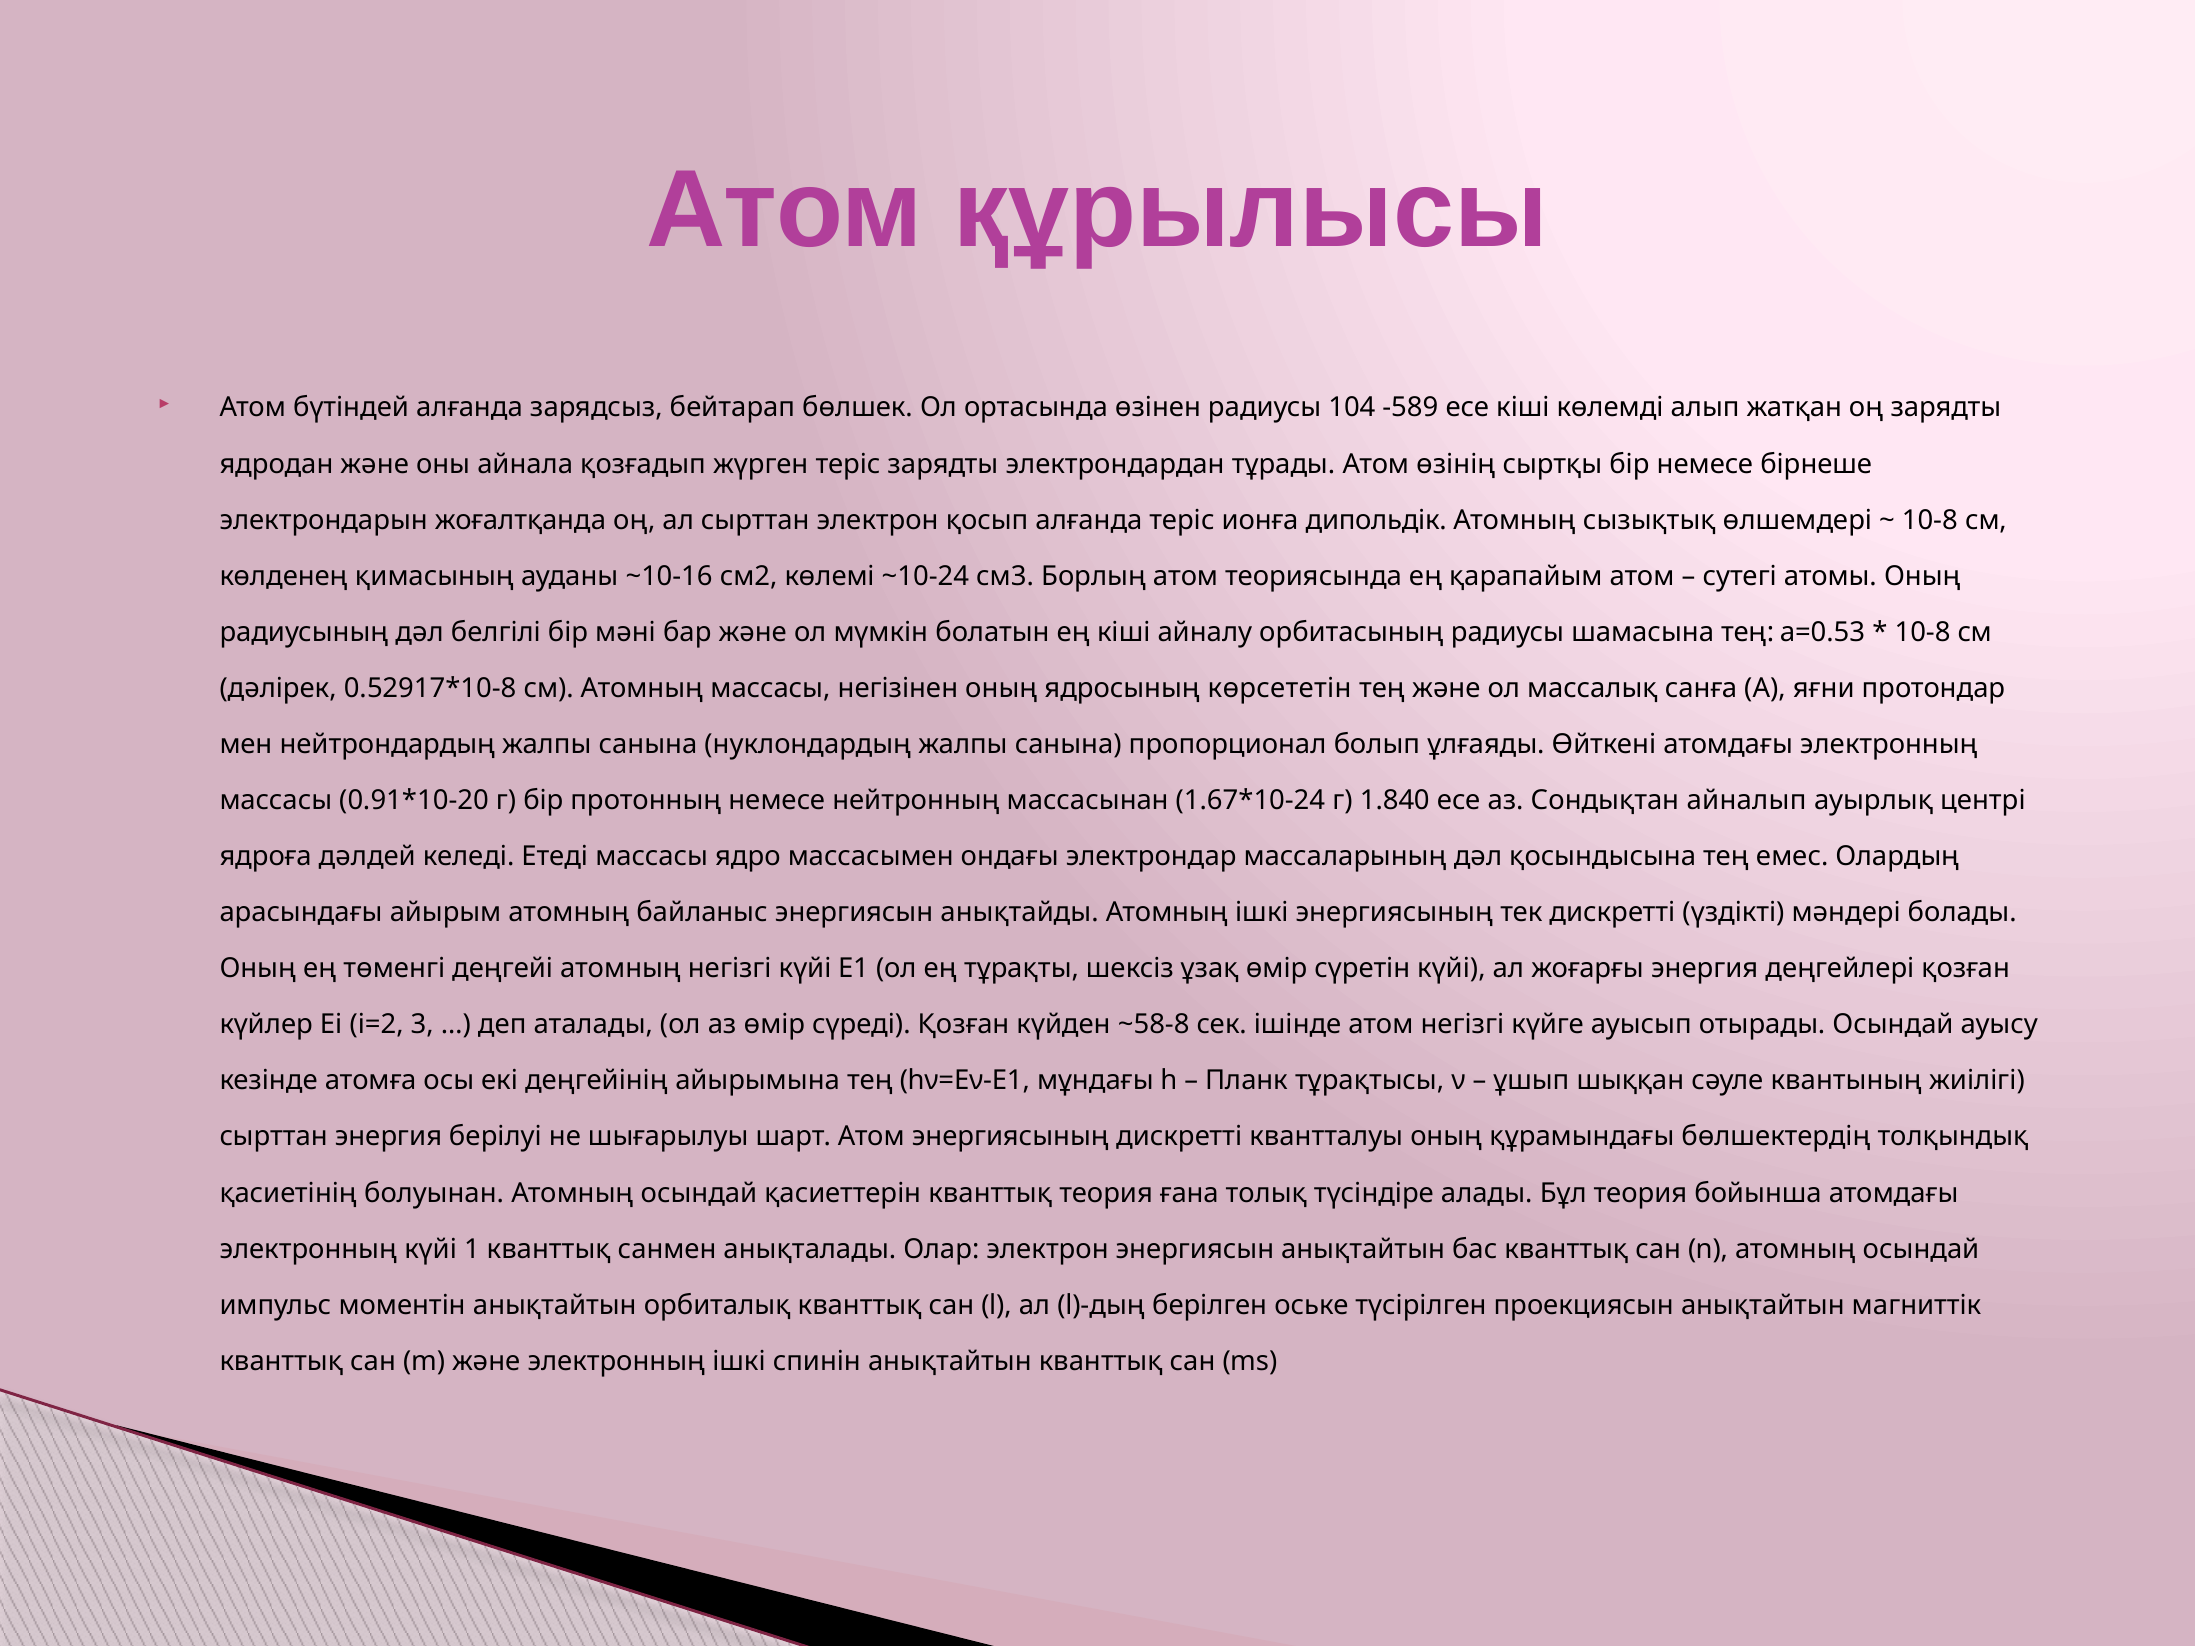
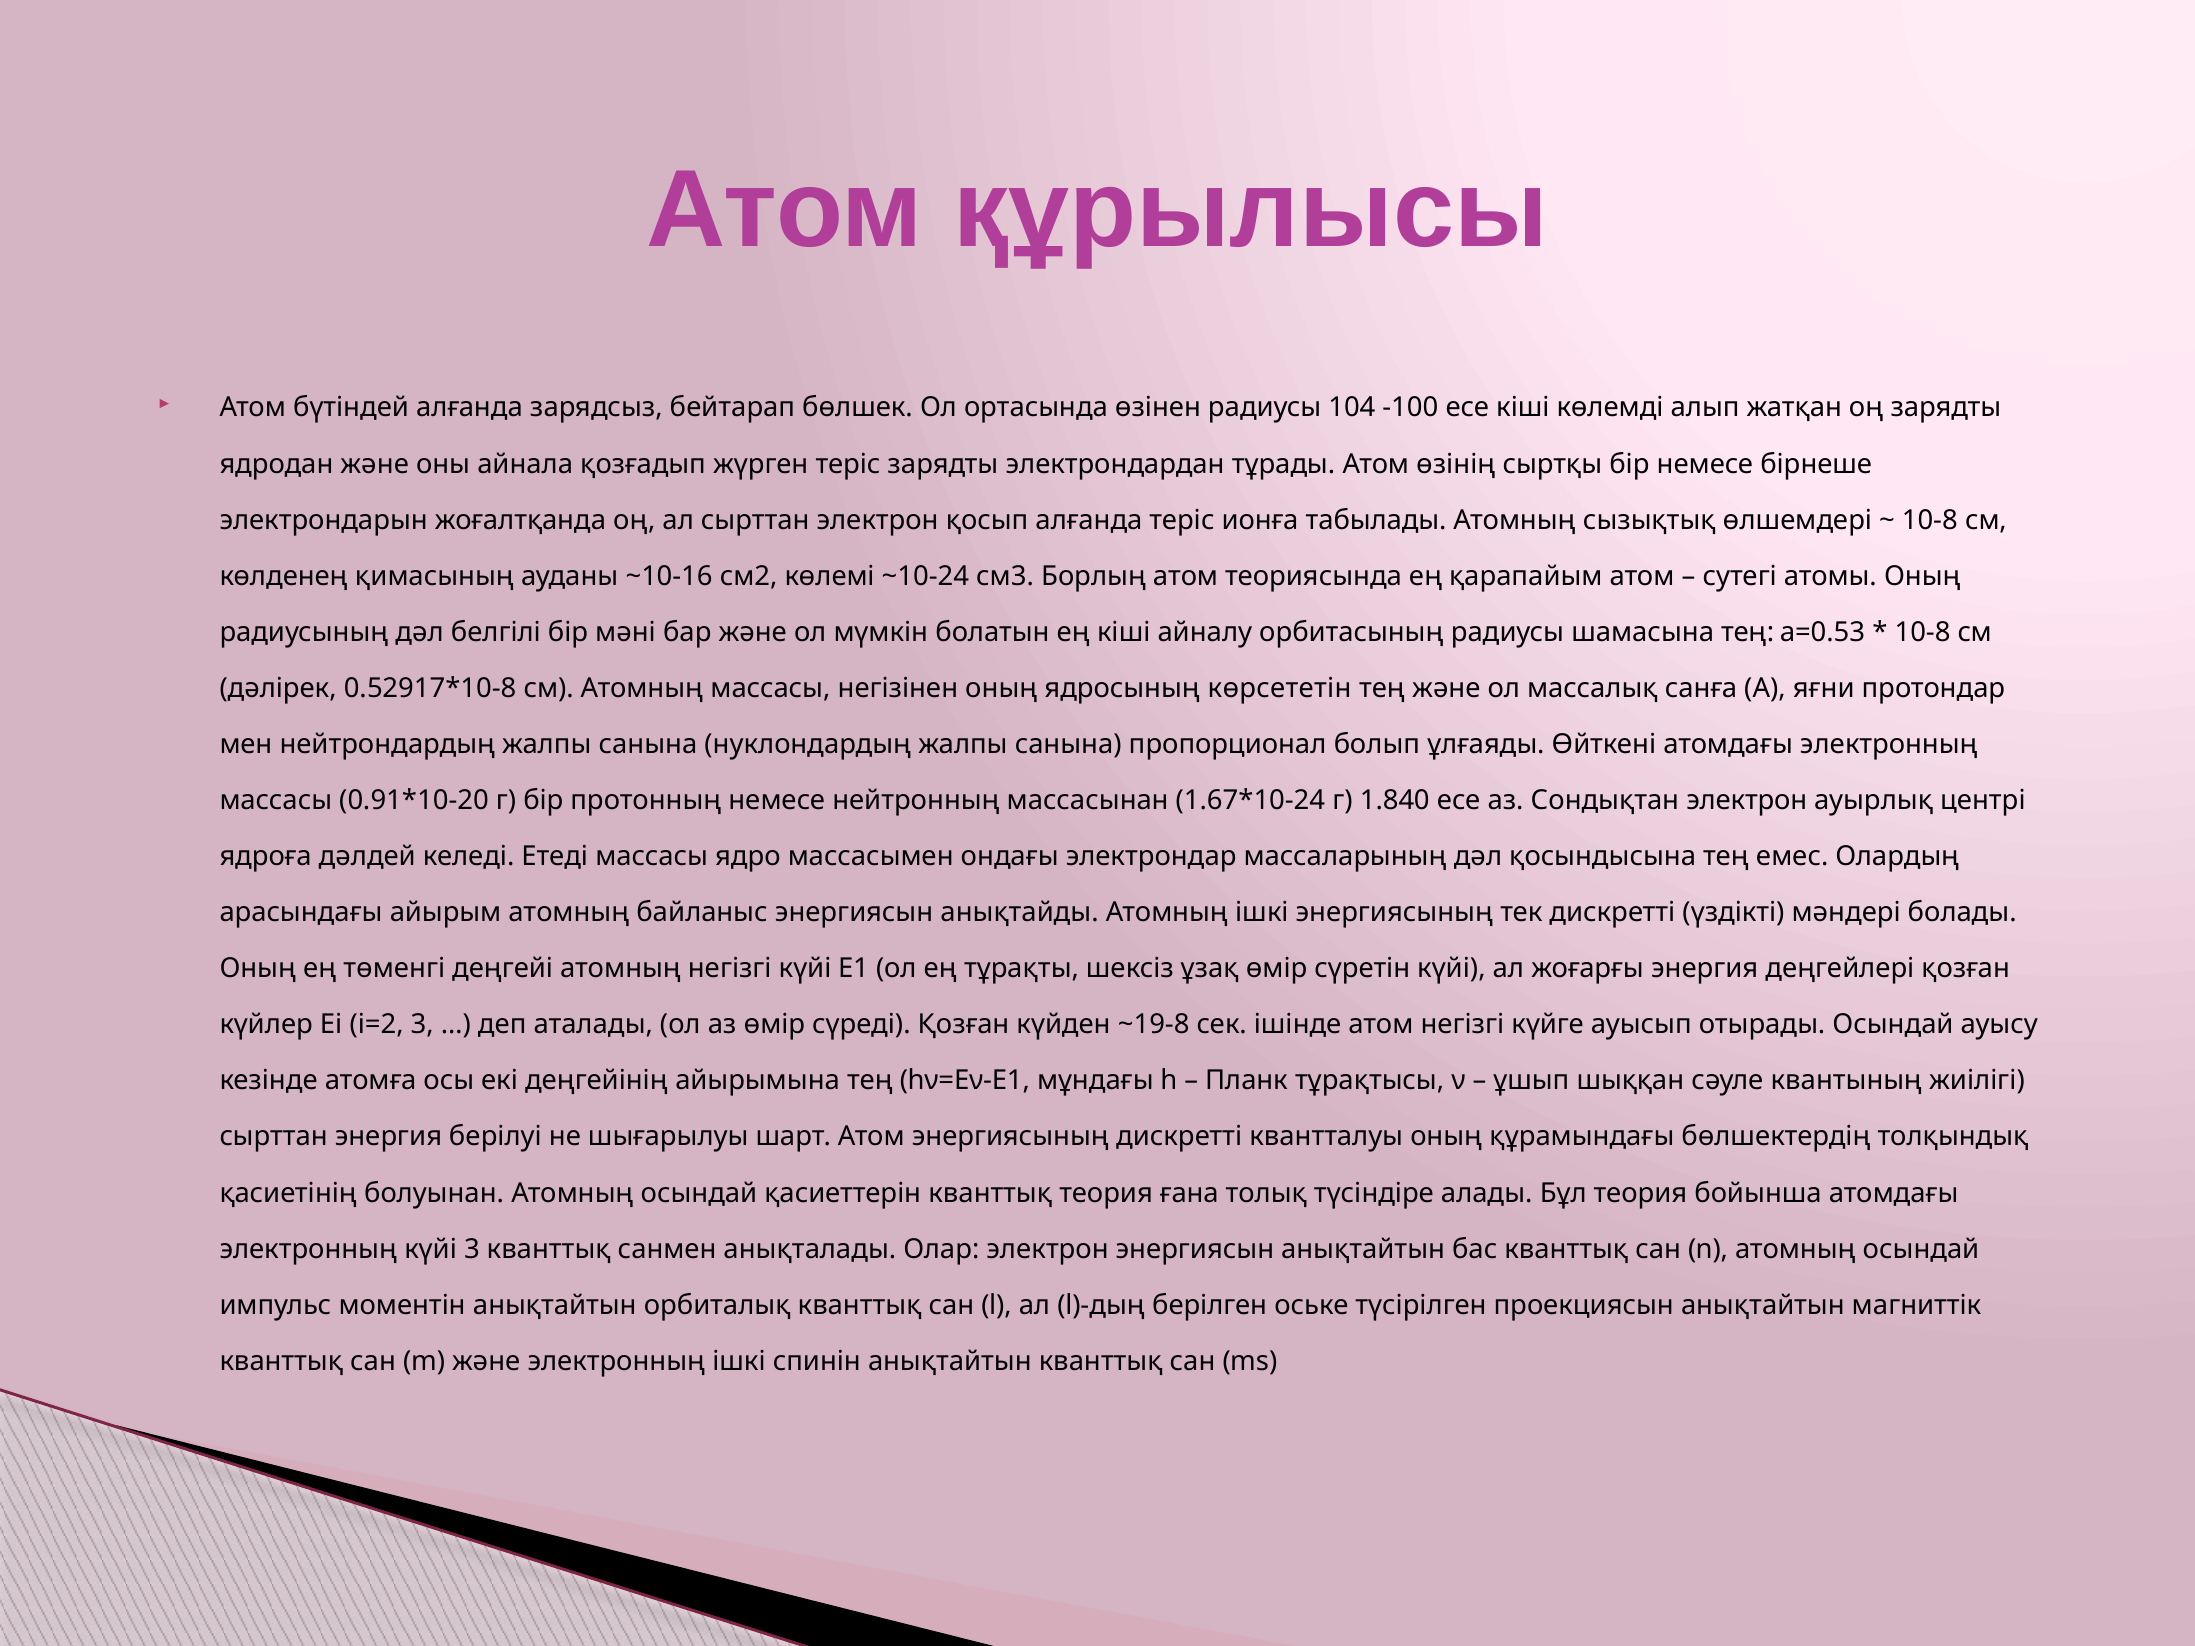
-589: -589 -> -100 (1410, 408)
дипольдік: дипольдік -> табылады (1376, 520)
Сондықтан айналып: айналып -> электрон (1747, 801)
~58-8: ~58-8 -> ~19-8 (1154, 1025)
күйі 1: 1 -> 3 (472, 1249)
